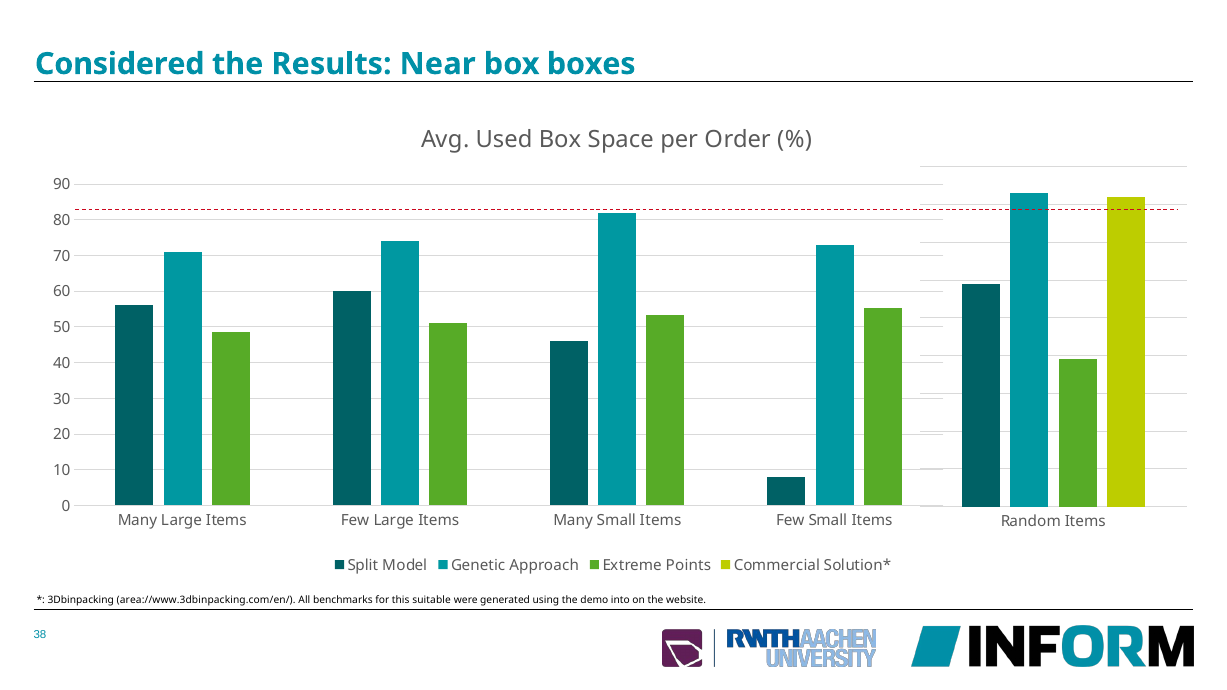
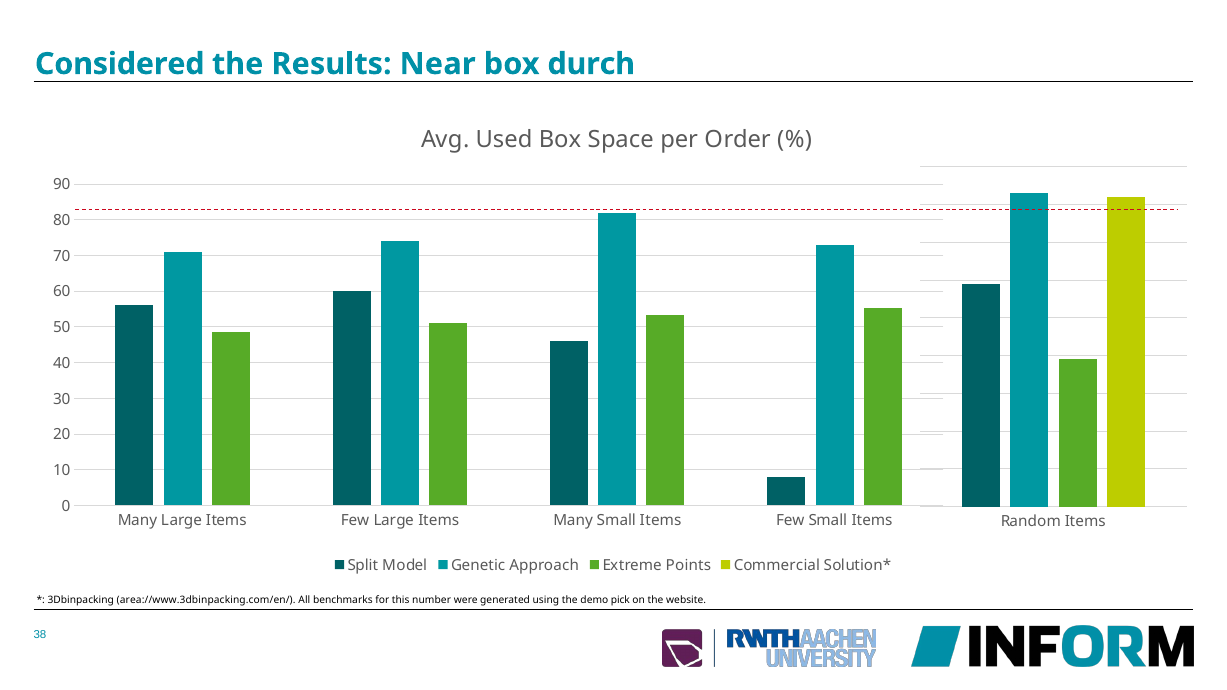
boxes: boxes -> durch (591, 64)
suitable: suitable -> number (432, 601)
into: into -> pick (620, 601)
